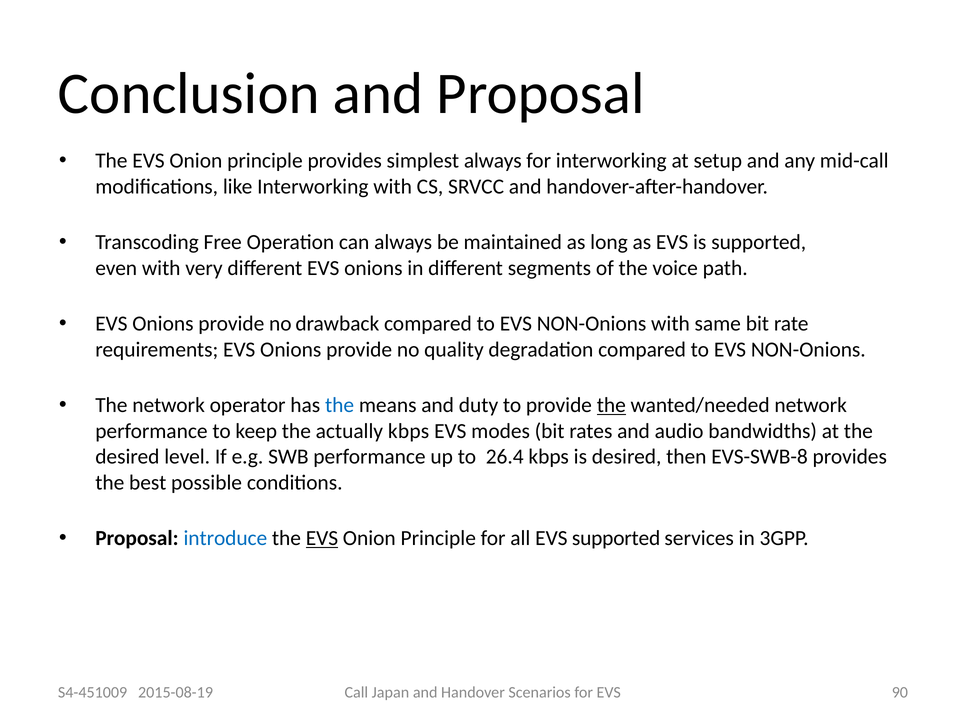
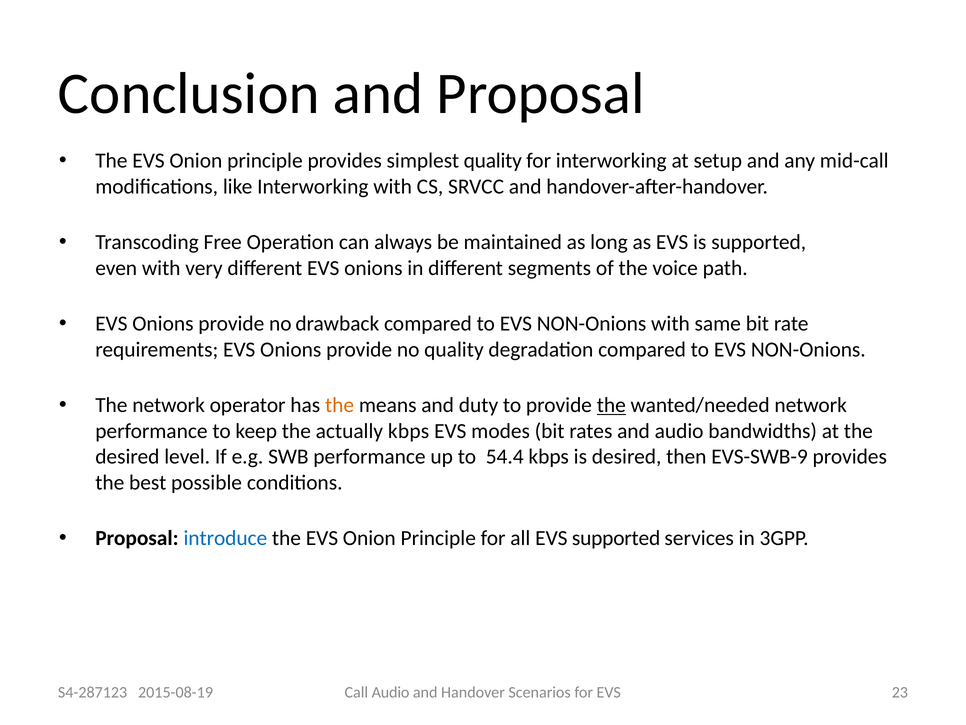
simplest always: always -> quality (493, 161)
the colour: blue -> orange (340, 405)
26.4: 26.4 -> 54.4 (505, 456)
EVS-SWB-8: EVS-SWB-8 -> EVS-SWB-9 (760, 456)
EVS underline: present -> none (322, 538)
Call Japan: Japan -> Audio (391, 692)
90: 90 -> 23 (900, 692)
S4-451009: S4-451009 -> S4-287123 (93, 692)
